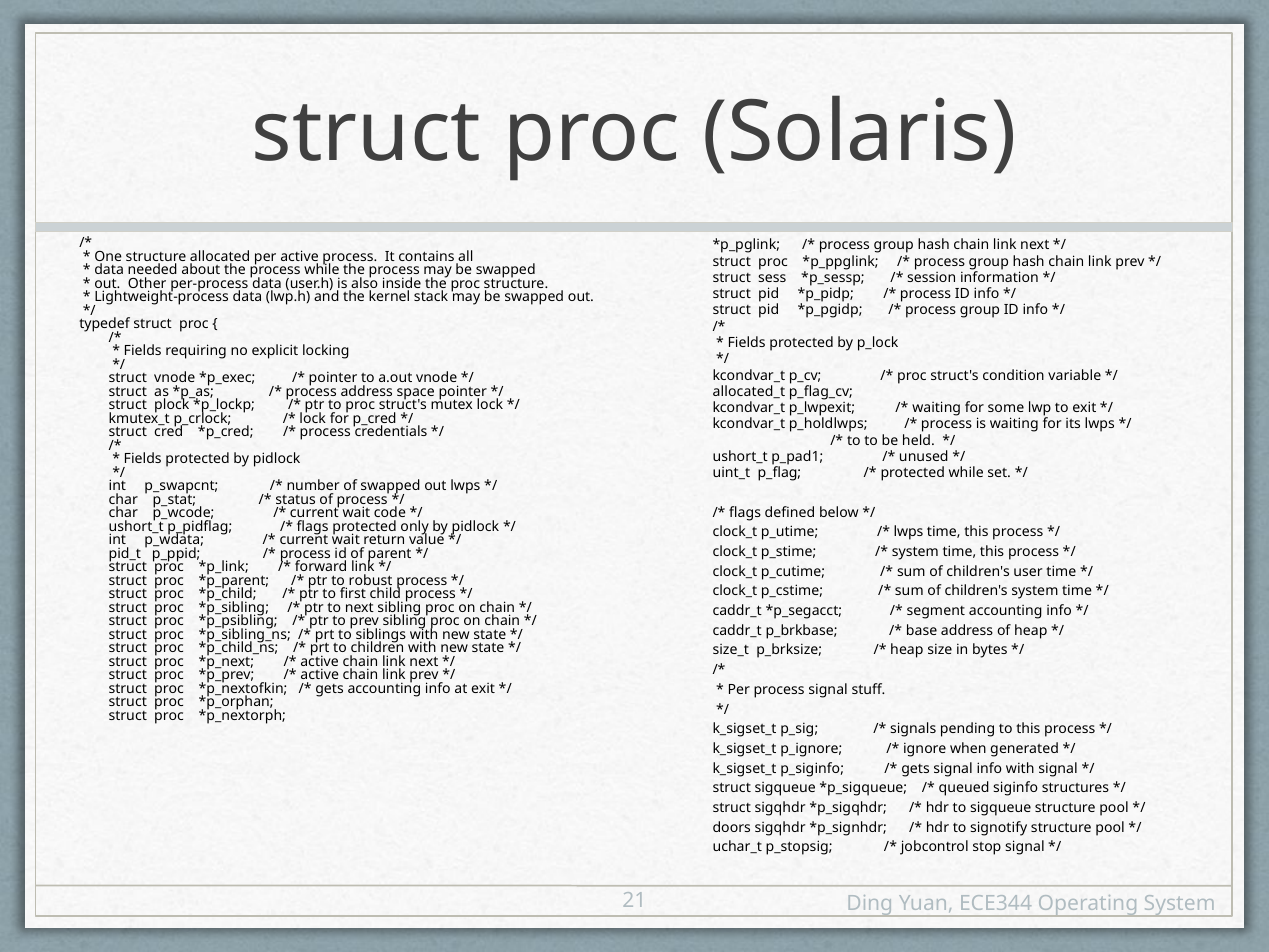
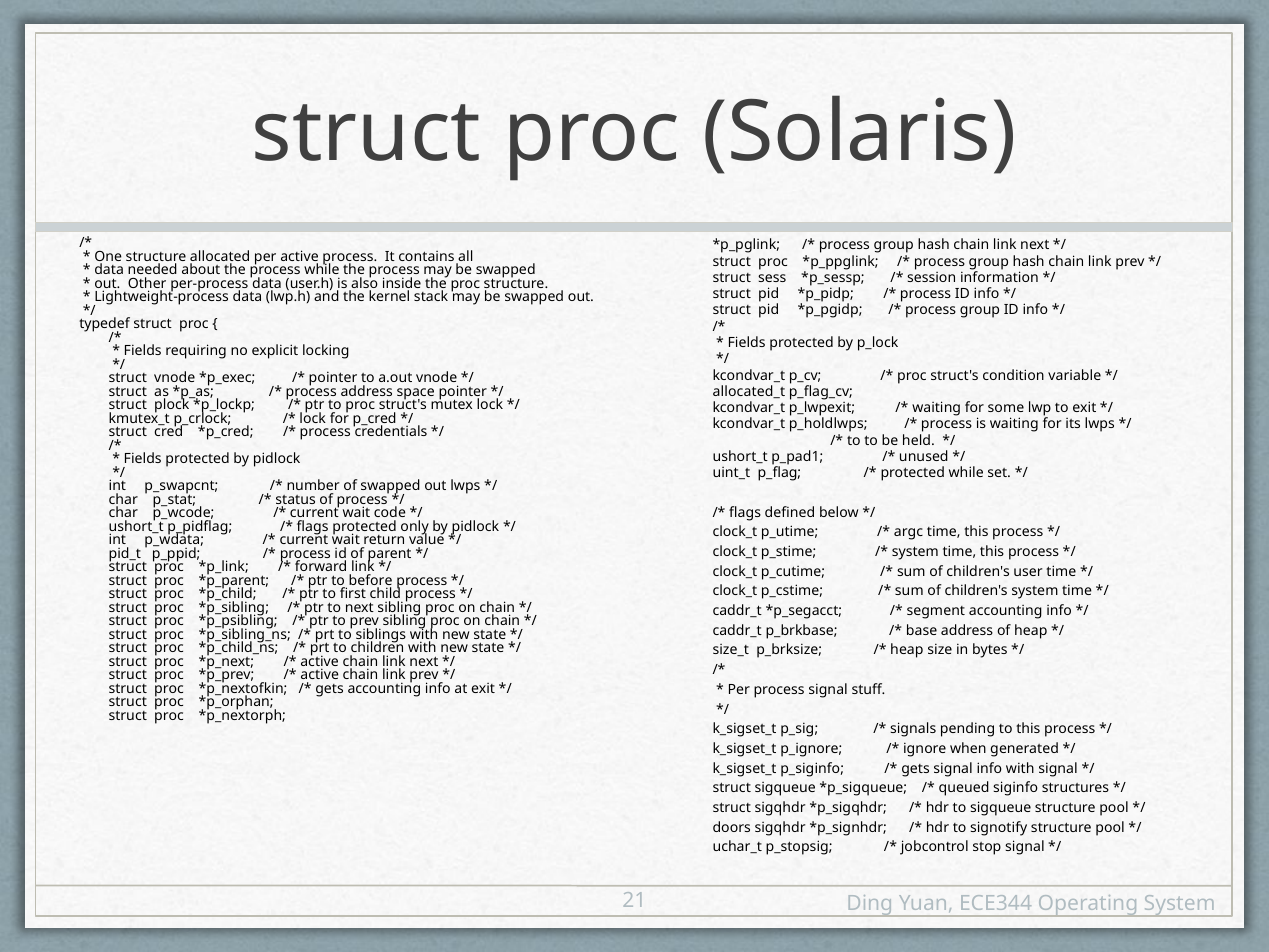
lwps: lwps -> argc (908, 532)
robust: robust -> before (371, 580)
